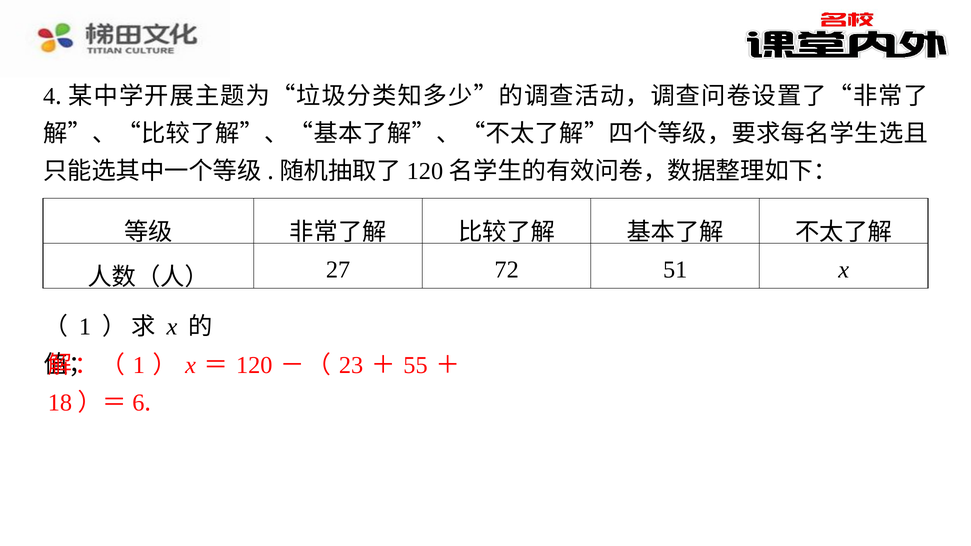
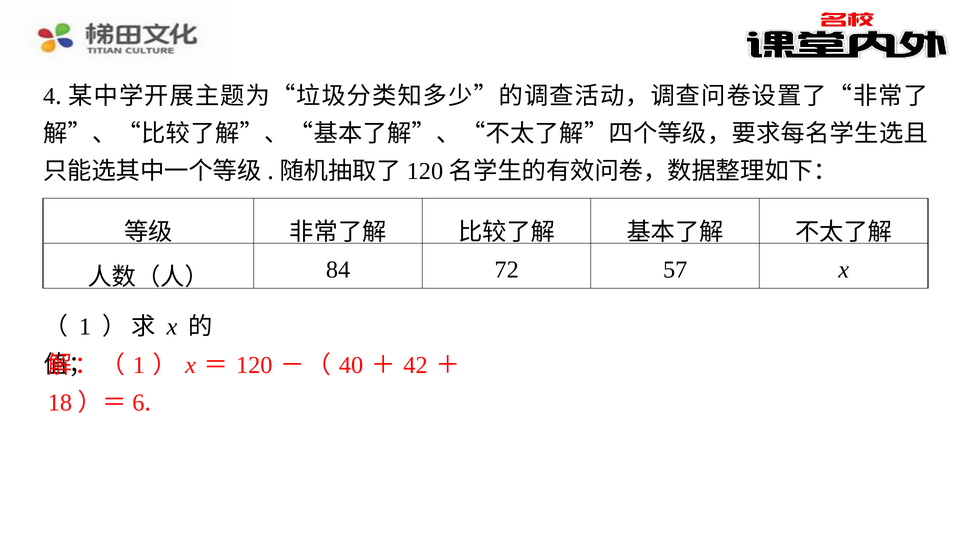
27: 27 -> 84 (338, 270)
51: 51 -> 57 (675, 270)
23: 23 -> 40 (351, 365)
55: 55 -> 42 (416, 365)
